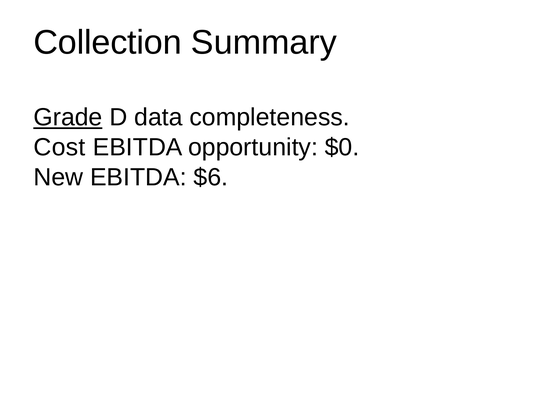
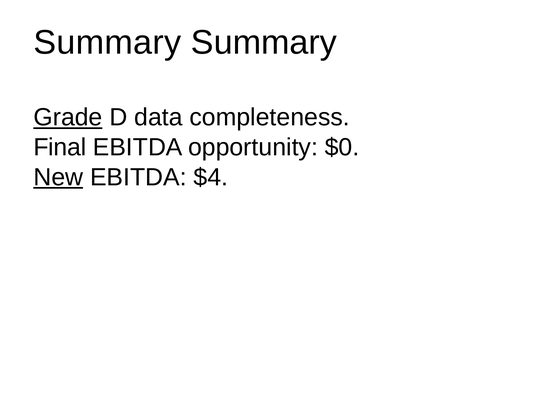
Collection: Collection -> Summary (107, 42)
Cost: Cost -> Final (60, 147)
New underline: none -> present (58, 177)
$6: $6 -> $4 (211, 177)
